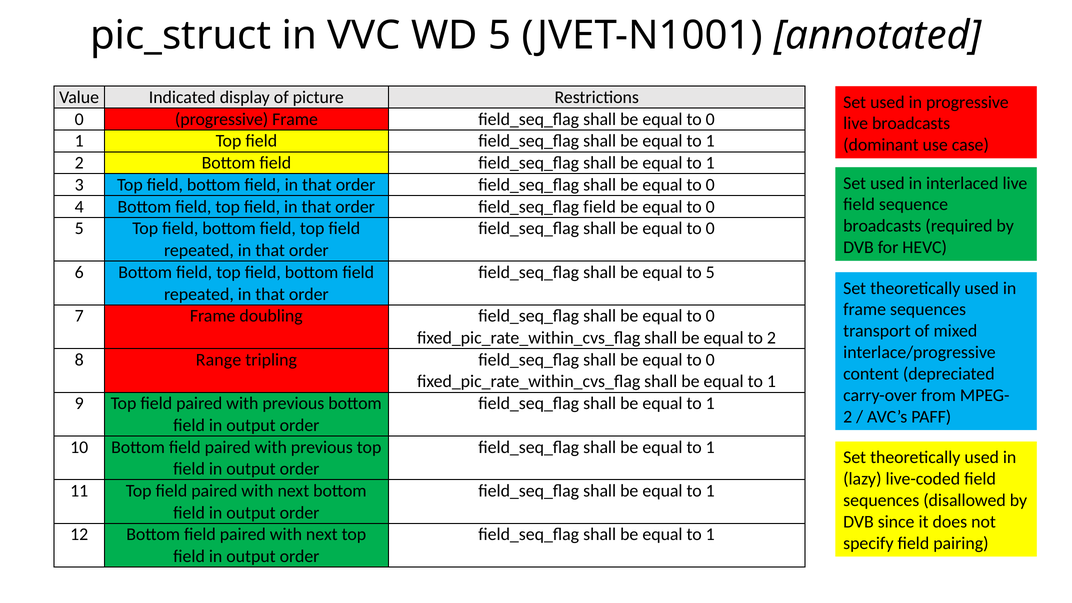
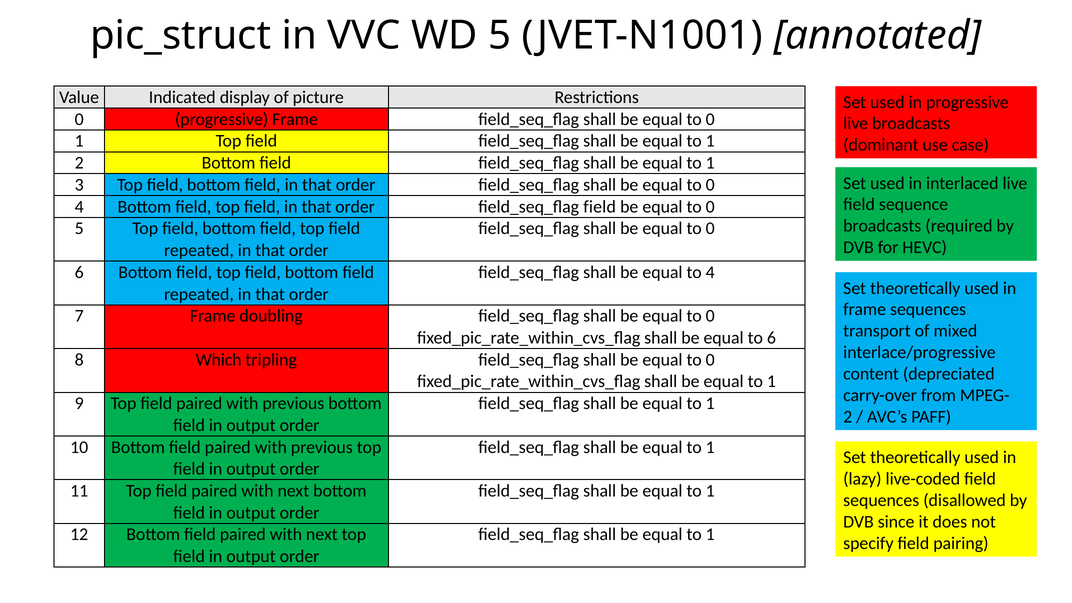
to 5: 5 -> 4 (710, 272)
to 2: 2 -> 6 (771, 338)
Range: Range -> Which (219, 360)
